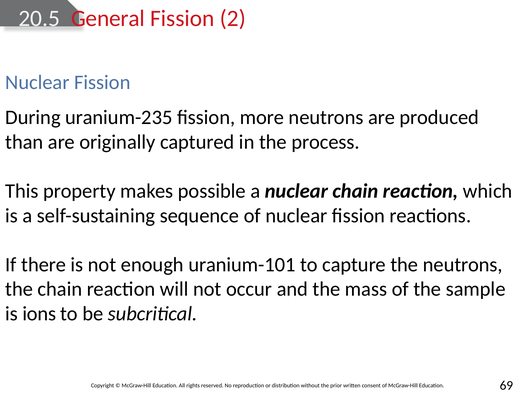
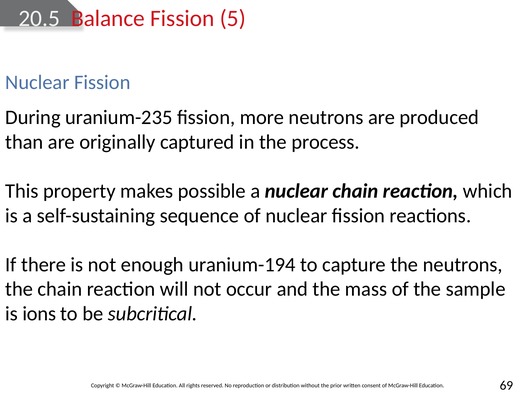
General: General -> Balance (108, 18)
2: 2 -> 5 (233, 18)
uranium-101: uranium-101 -> uranium-194 (242, 264)
